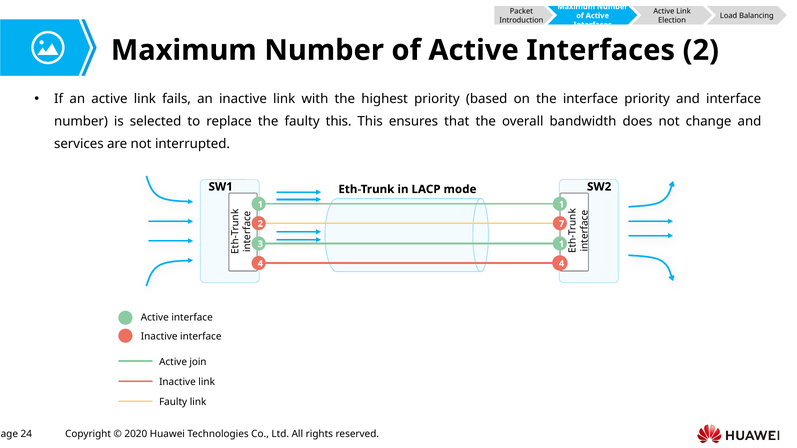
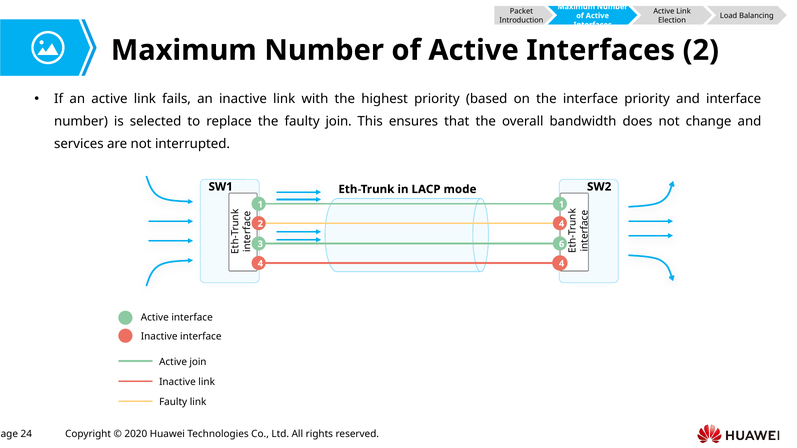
faulty this: this -> join (339, 121)
2 7: 7 -> 4 (562, 224)
3 1: 1 -> 6 (562, 244)
